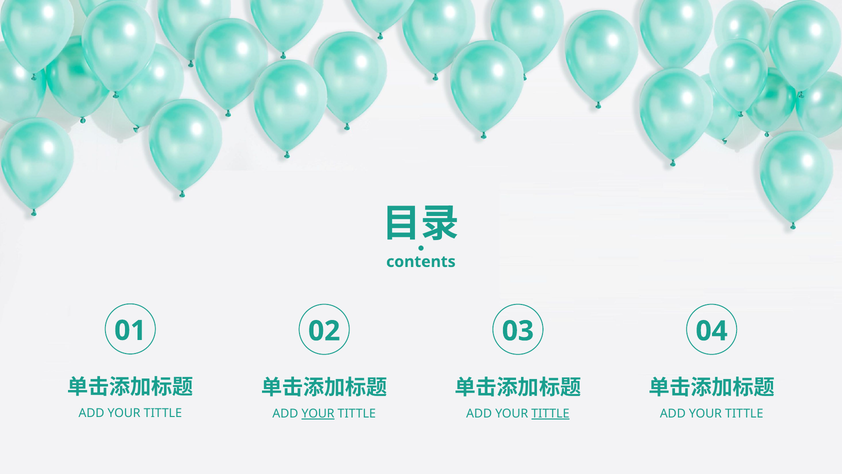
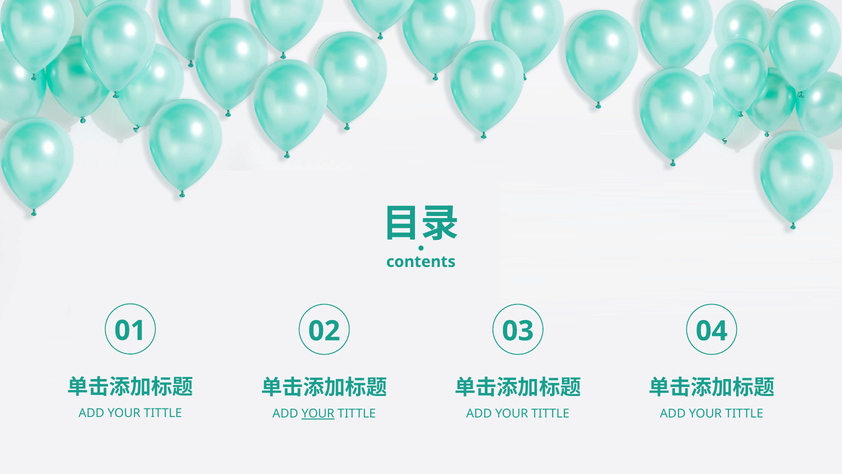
TITTLE underline: present -> none (550, 413)
